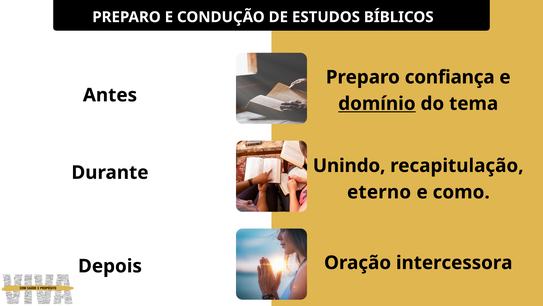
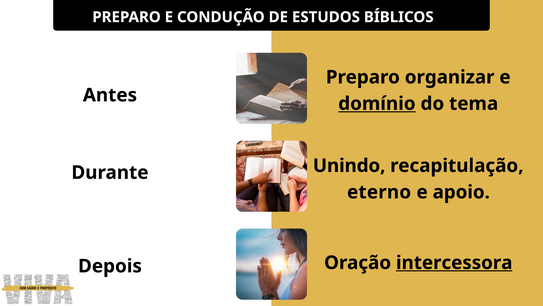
confiança: confiança -> organizar (450, 77)
como: como -> apoio (461, 192)
intercessora underline: none -> present (454, 262)
